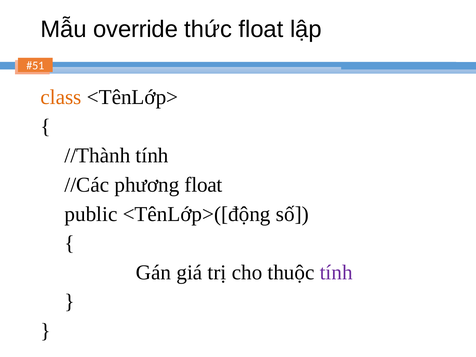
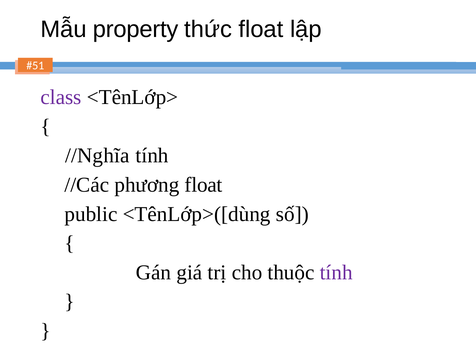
override: override -> property (136, 29)
class colour: orange -> purple (61, 97)
//Thành: //Thành -> //Nghĩa (97, 156)
<TênLớp>([động: <TênLớp>([động -> <TênLớp>([dùng (197, 214)
